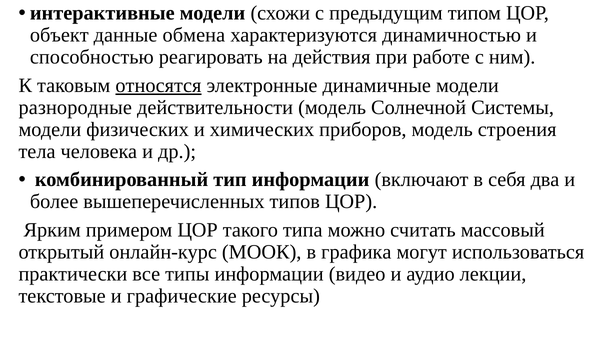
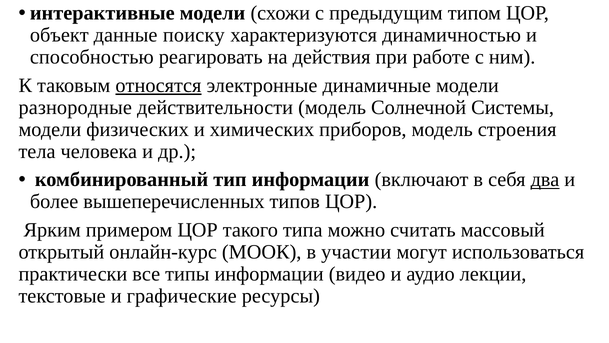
обмена: обмена -> поиску (194, 35)
два underline: none -> present (545, 179)
графика: графика -> участии (356, 252)
